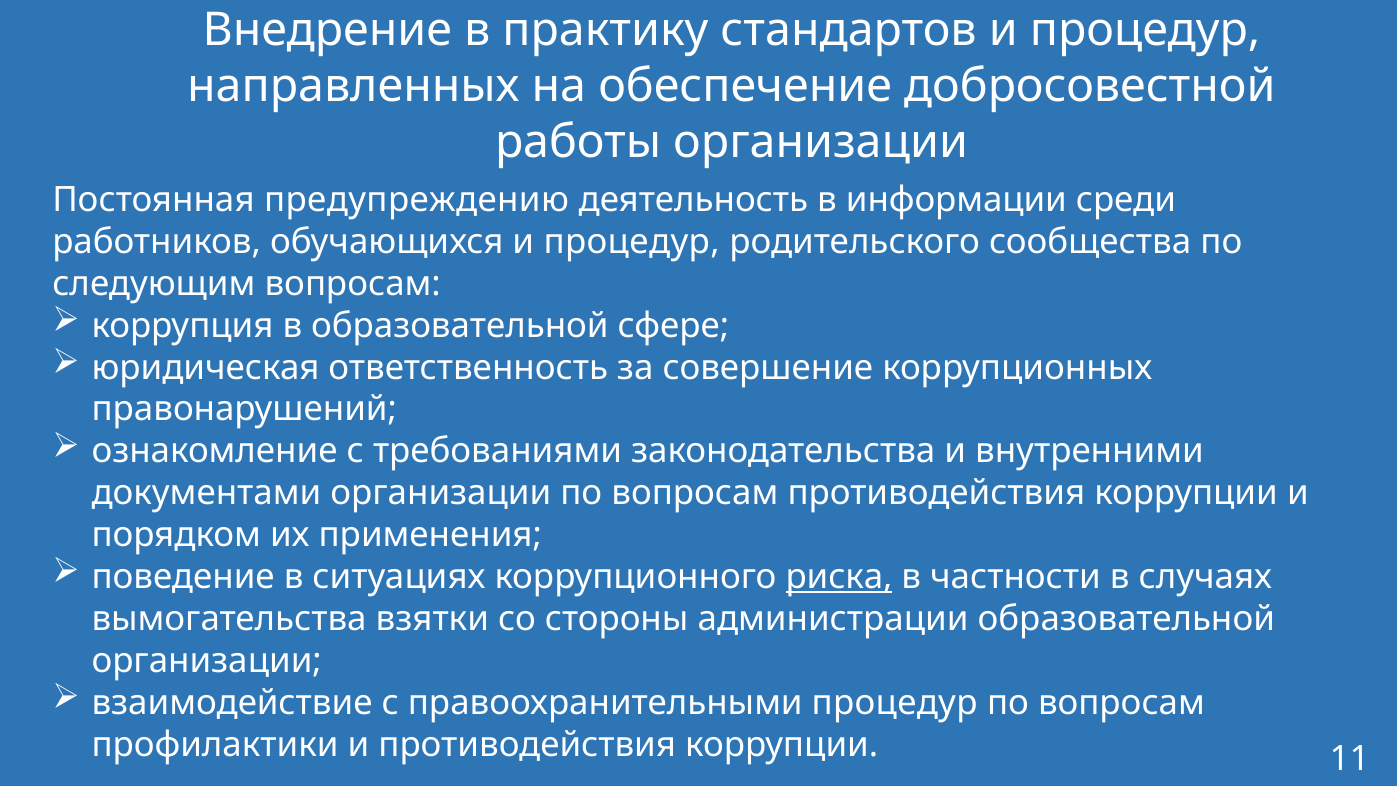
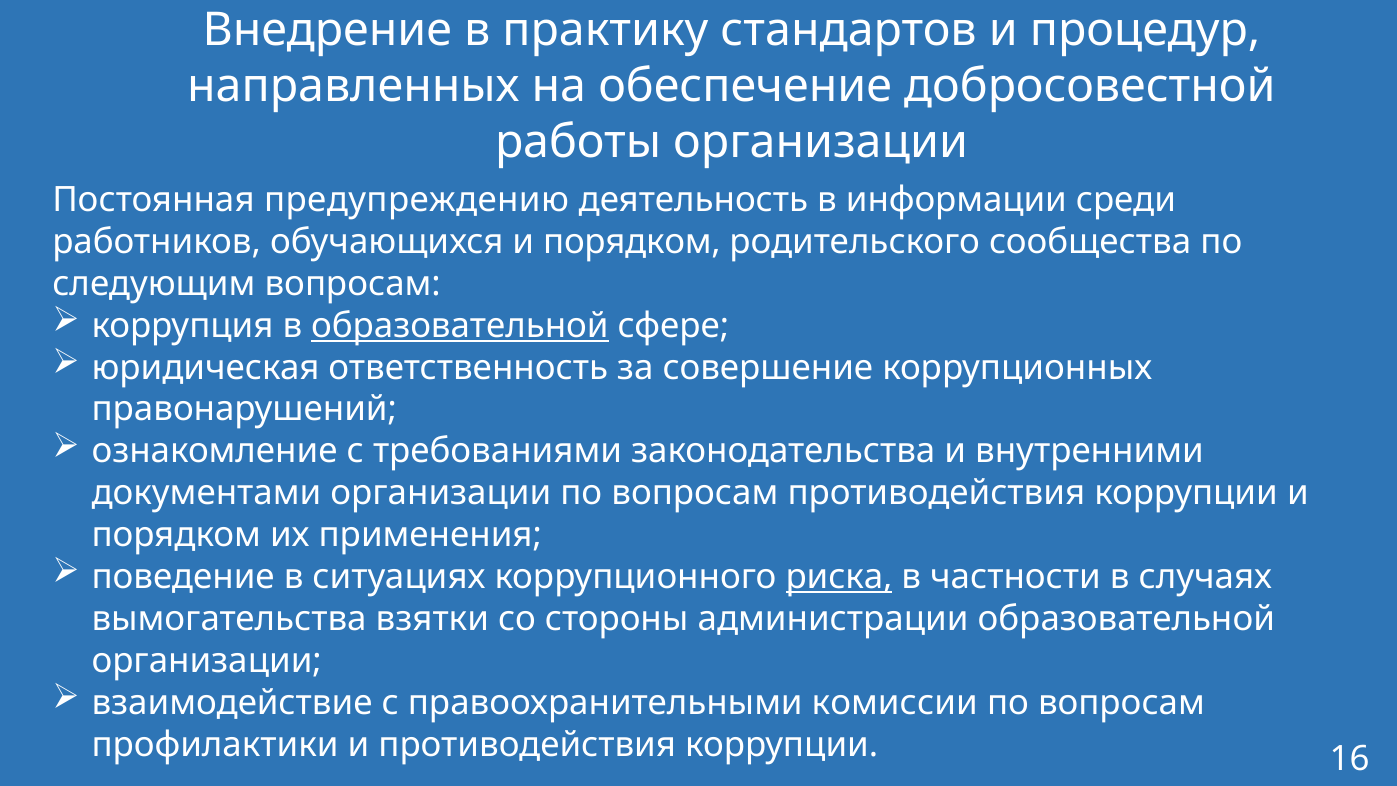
обучающихся и процедур: процедур -> порядком (632, 242)
образовательной underline: none -> present (460, 326)
правоохранительными процедур: процедур -> комиссии (895, 703)
11: 11 -> 16 (1350, 759)
